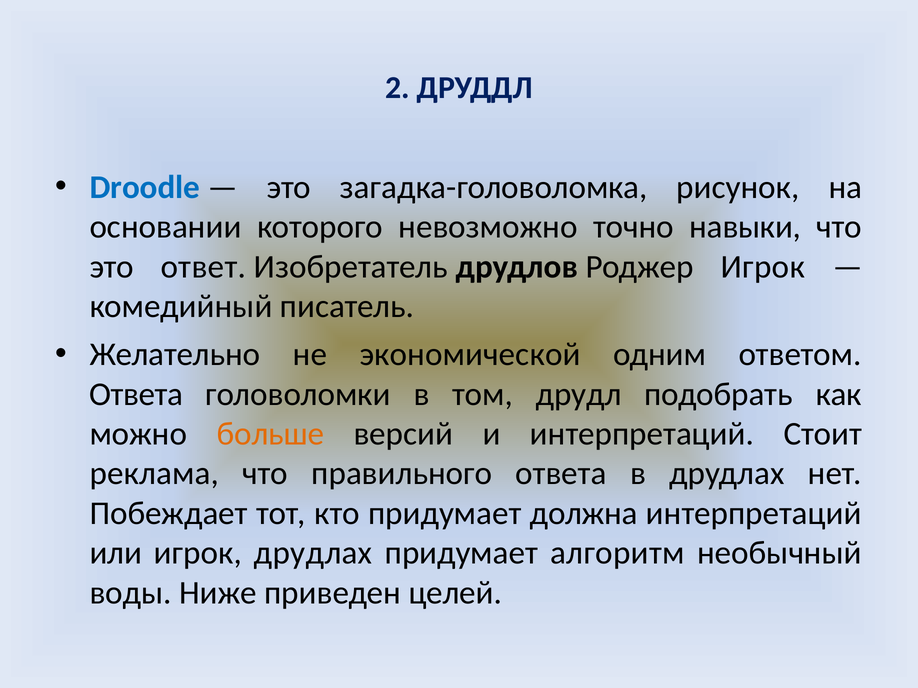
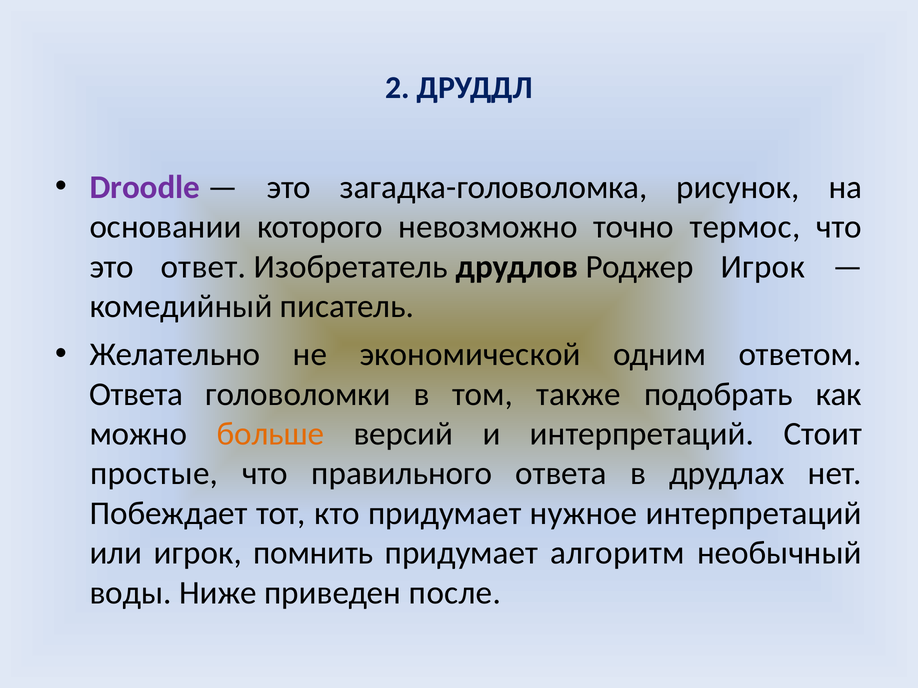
Droodle colour: blue -> purple (145, 187)
навыки: навыки -> термос (745, 227)
друдл: друдл -> также (578, 394)
реклама: реклама -> простые (154, 474)
должна: должна -> нужное (584, 514)
игрок друдлах: друдлах -> помнить (313, 553)
целей: целей -> после (455, 593)
